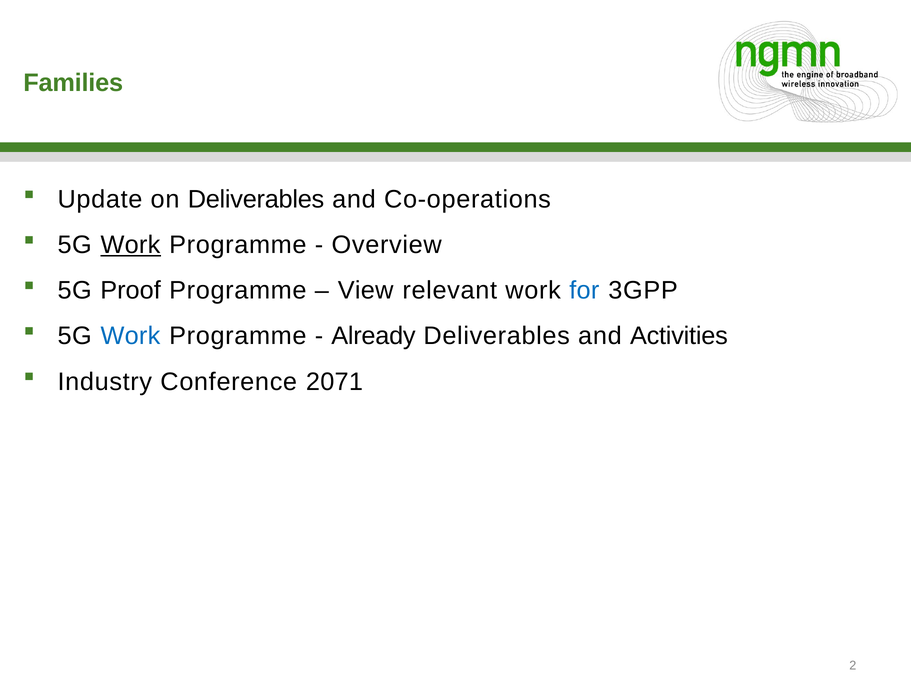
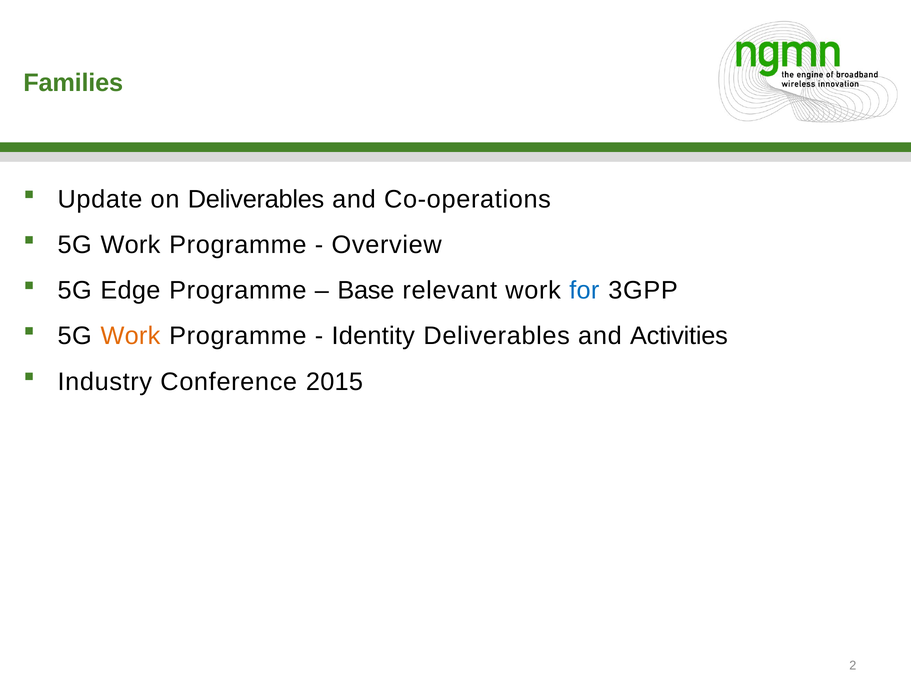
Work underline: present -> none (130, 245)
Proof: Proof -> Edge (130, 291)
View: View -> Base (366, 291)
Work colour: blue -> orange (130, 336)
Already: Already -> Identity (373, 336)
2071: 2071 -> 2015 (334, 382)
